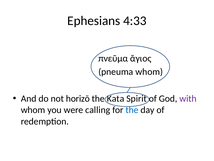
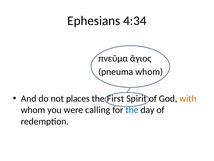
4:33: 4:33 -> 4:34 (135, 21)
horizō: horizō -> places (78, 98)
Kata: Kata -> First (116, 98)
with colour: purple -> orange (188, 98)
